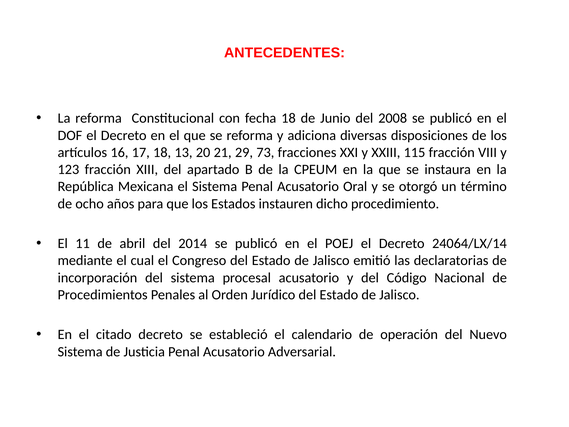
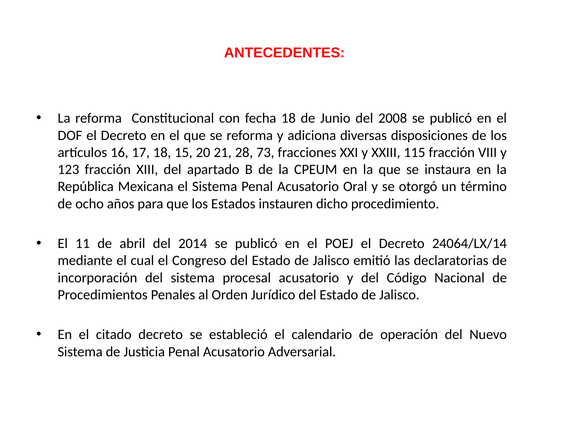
13: 13 -> 15 (184, 152)
29: 29 -> 28 (244, 152)
